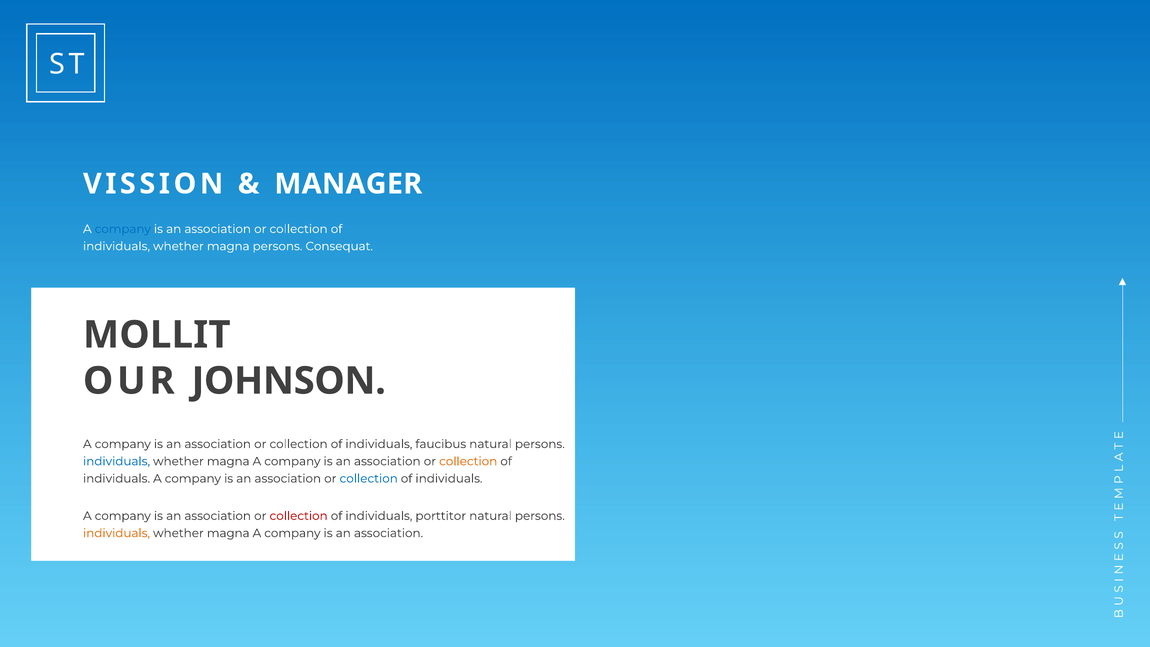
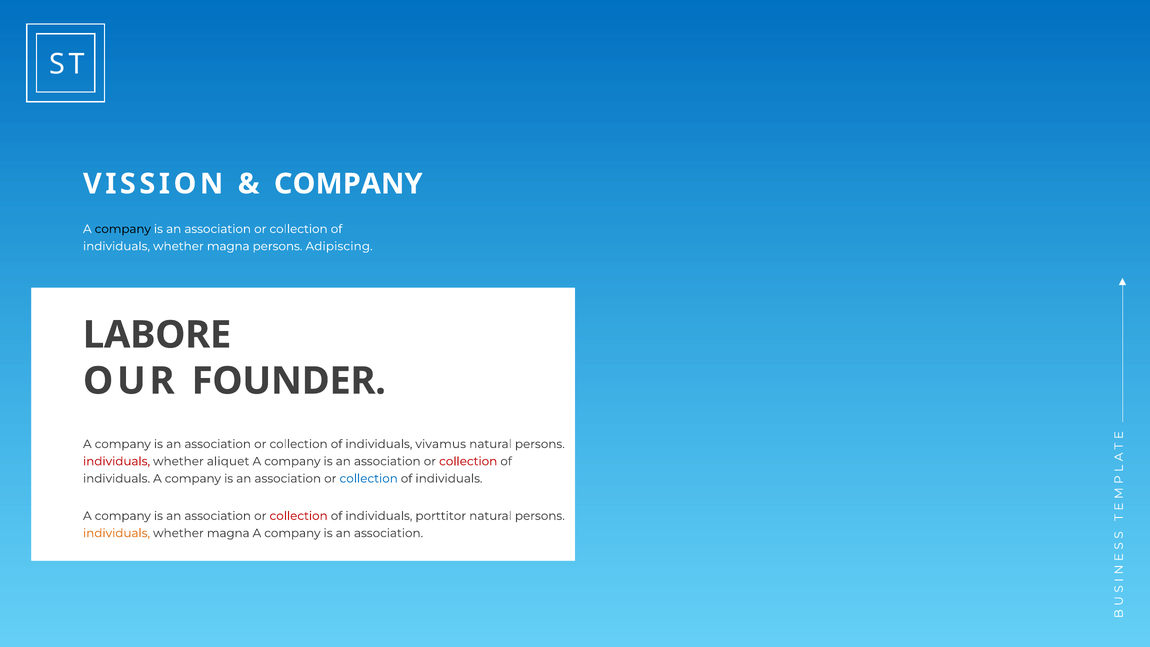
MANAGER: MANAGER -> COMPANY (348, 184)
company colour: blue -> black (123, 229)
Consequat: Consequat -> Adipiscing (339, 246)
MOLLIT: MOLLIT -> LABORE (157, 335)
JOHNSON: JOHNSON -> FOUNDER (289, 381)
faucibus: faucibus -> vivamus (441, 444)
individuals colour: blue -> red (117, 461)
magna: magna -> aliquet (228, 461)
collection colour: orange -> red (468, 461)
